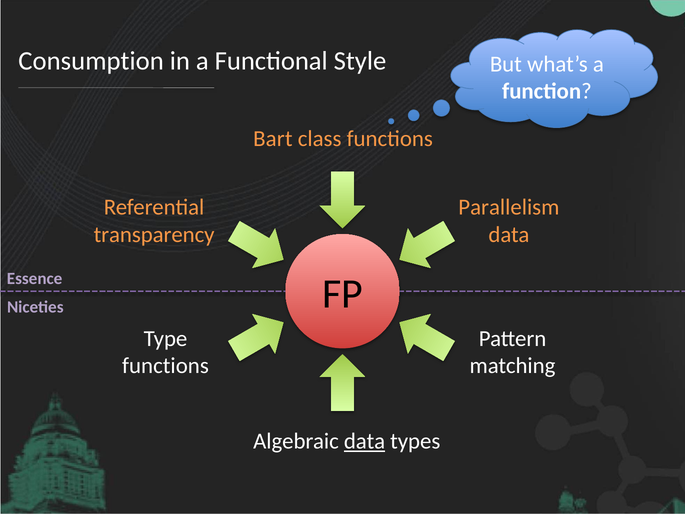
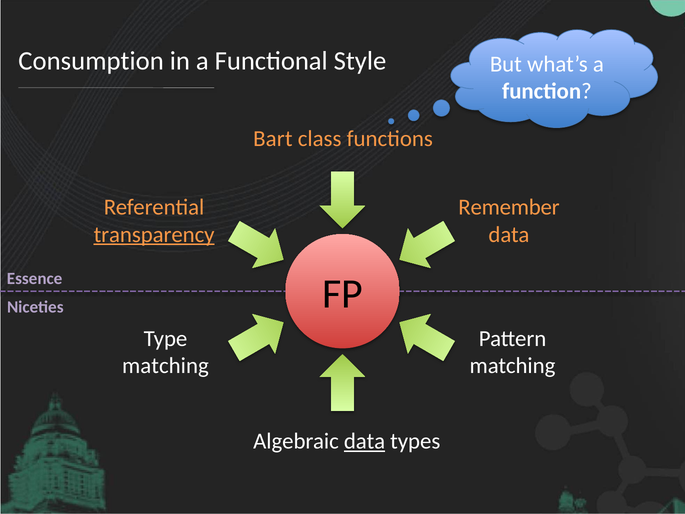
Parallelism: Parallelism -> Remember (509, 207)
transparency underline: none -> present (154, 234)
functions: functions -> matching (165, 366)
